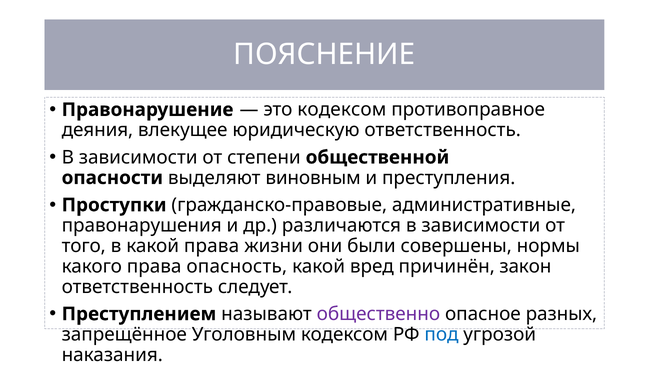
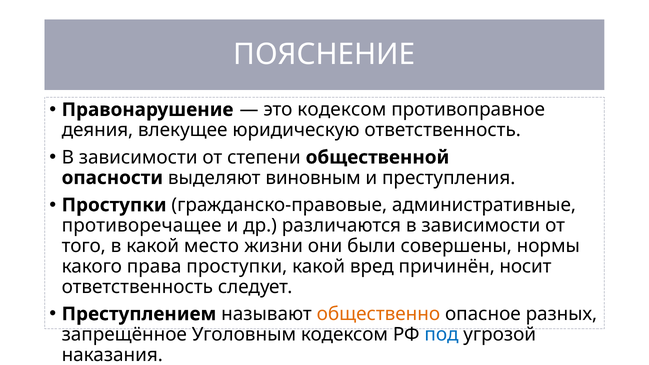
правонарушения: правонарушения -> противоречащее (142, 225)
какой права: права -> место (212, 246)
права опасность: опасность -> проступки (237, 266)
закон: закон -> носит (525, 266)
общественно colour: purple -> orange (378, 314)
